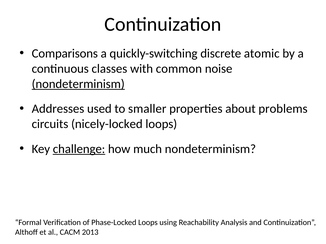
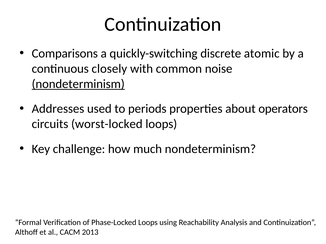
classes: classes -> closely (109, 69)
smaller: smaller -> periods (147, 109)
problems: problems -> operators (283, 109)
nicely-locked: nicely-locked -> worst-locked (107, 124)
challenge underline: present -> none (79, 149)
